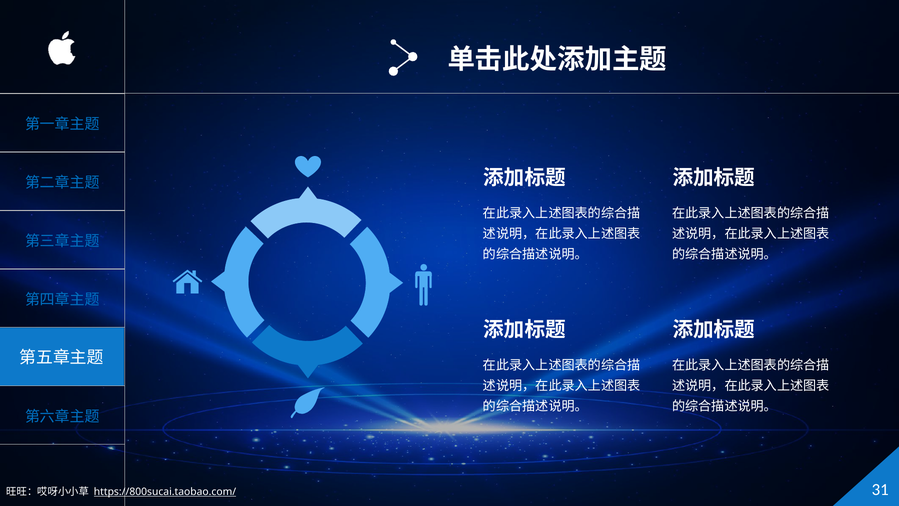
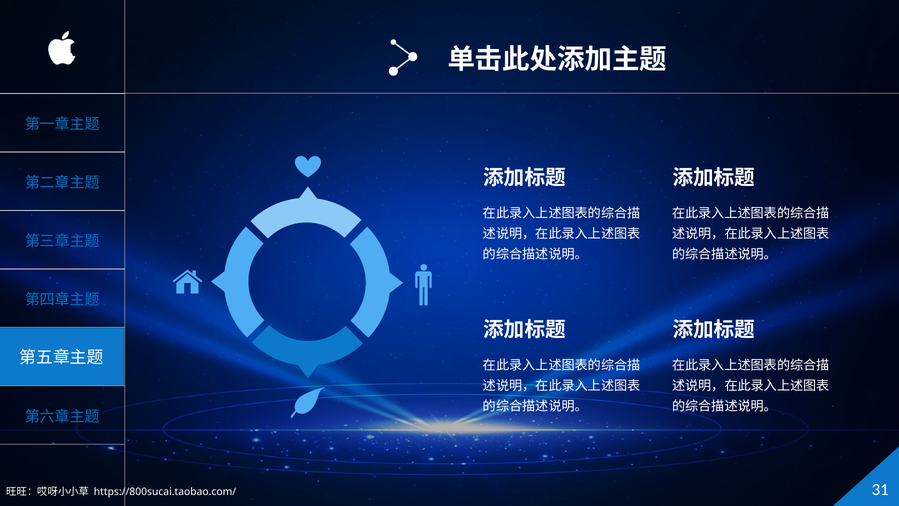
https://800sucai.taobao.com/ underline: present -> none (165, 491)
